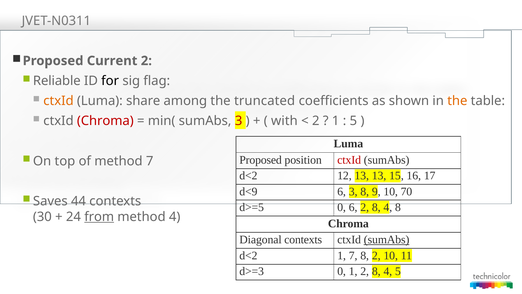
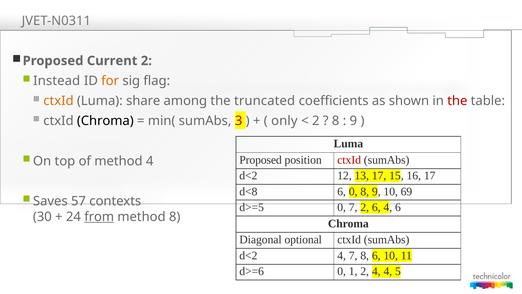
Reliable: Reliable -> Instead (57, 81)
for colour: black -> orange (110, 81)
the colour: orange -> red (457, 101)
Chroma colour: red -> black (105, 121)
with: with -> only (284, 121)
1: 1 -> 8 (336, 121)
5: 5 -> 9 (353, 121)
method 7: 7 -> 4 (150, 161)
13 13: 13 -> 17 (379, 176)
d<9: d<9 -> d<8 (248, 191)
6 3: 3 -> 0 (353, 191)
70: 70 -> 69 (406, 191)
44: 44 -> 57 (79, 201)
0 6: 6 -> 7 (353, 207)
8: 8 -> 6 (376, 207)
4 8: 8 -> 6 (398, 207)
method 4: 4 -> 8 (175, 217)
Diagonal contexts: contexts -> optional (303, 239)
sumAbs underline: present -> none (387, 239)
d<2 1: 1 -> 4 (342, 255)
8 2: 2 -> 6 (376, 255)
d>=3: d>=3 -> d>=6 (252, 271)
1 2 8: 8 -> 4 (376, 271)
